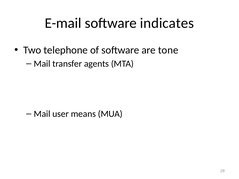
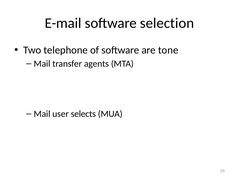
indicates: indicates -> selection (167, 23)
means: means -> selects (83, 114)
